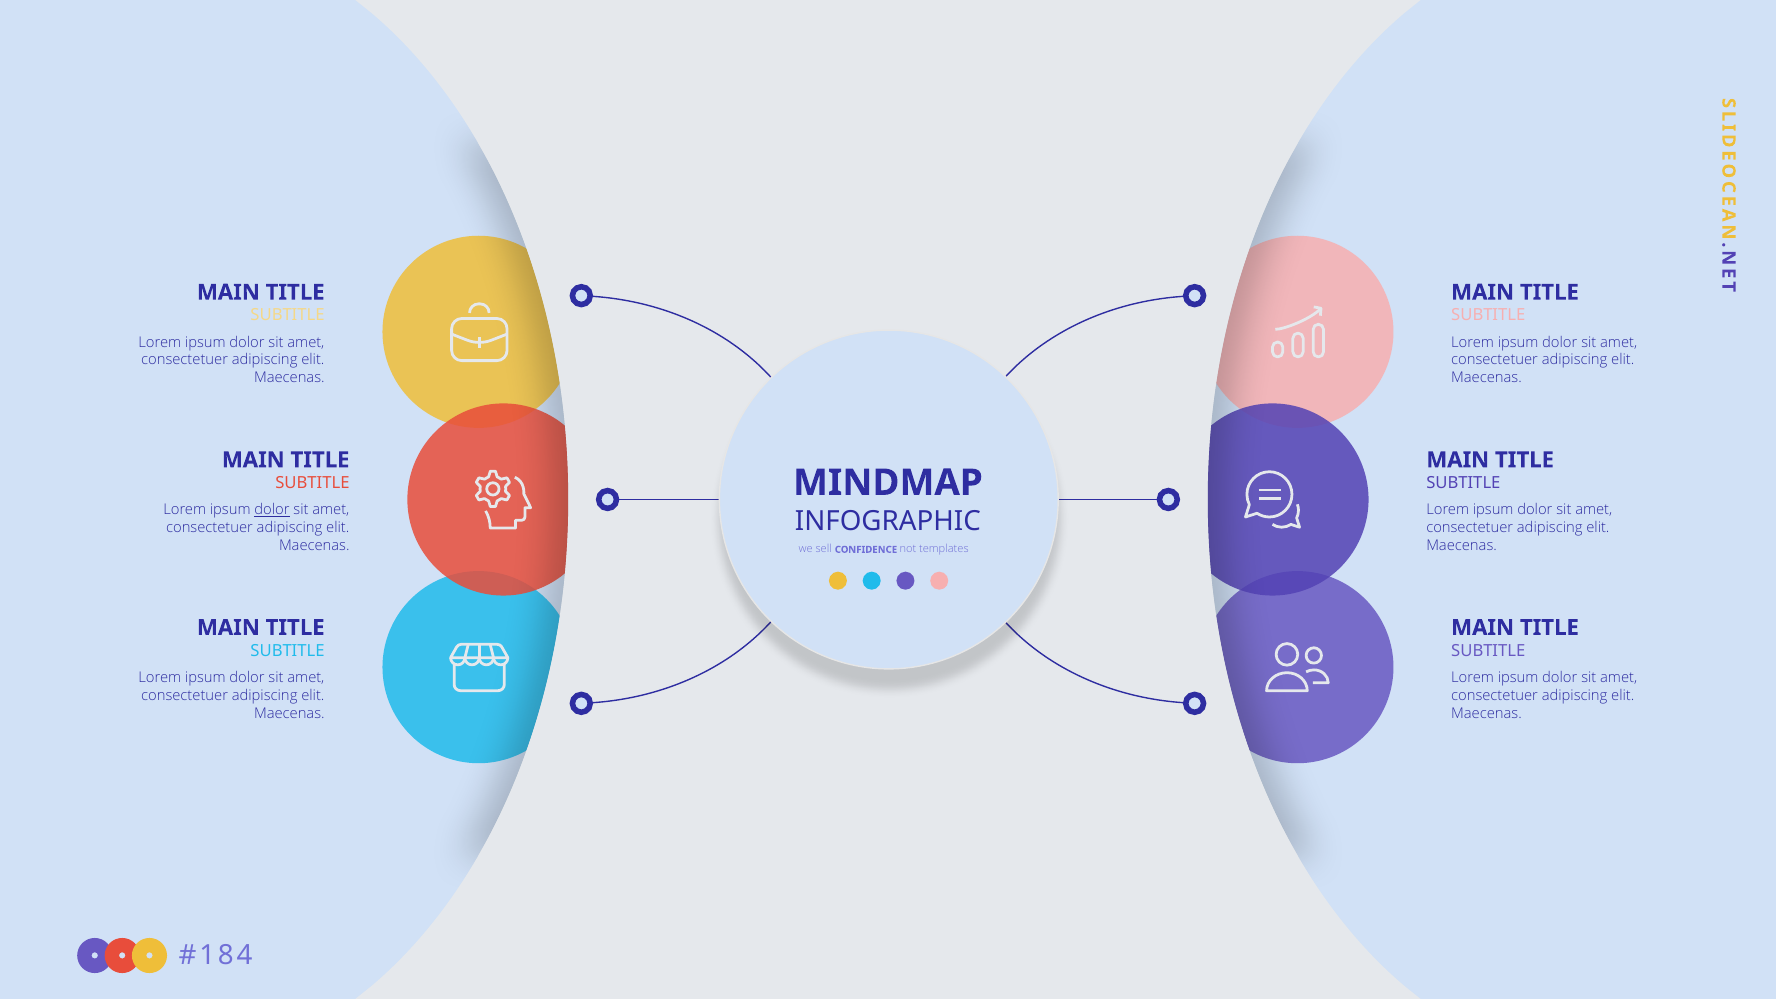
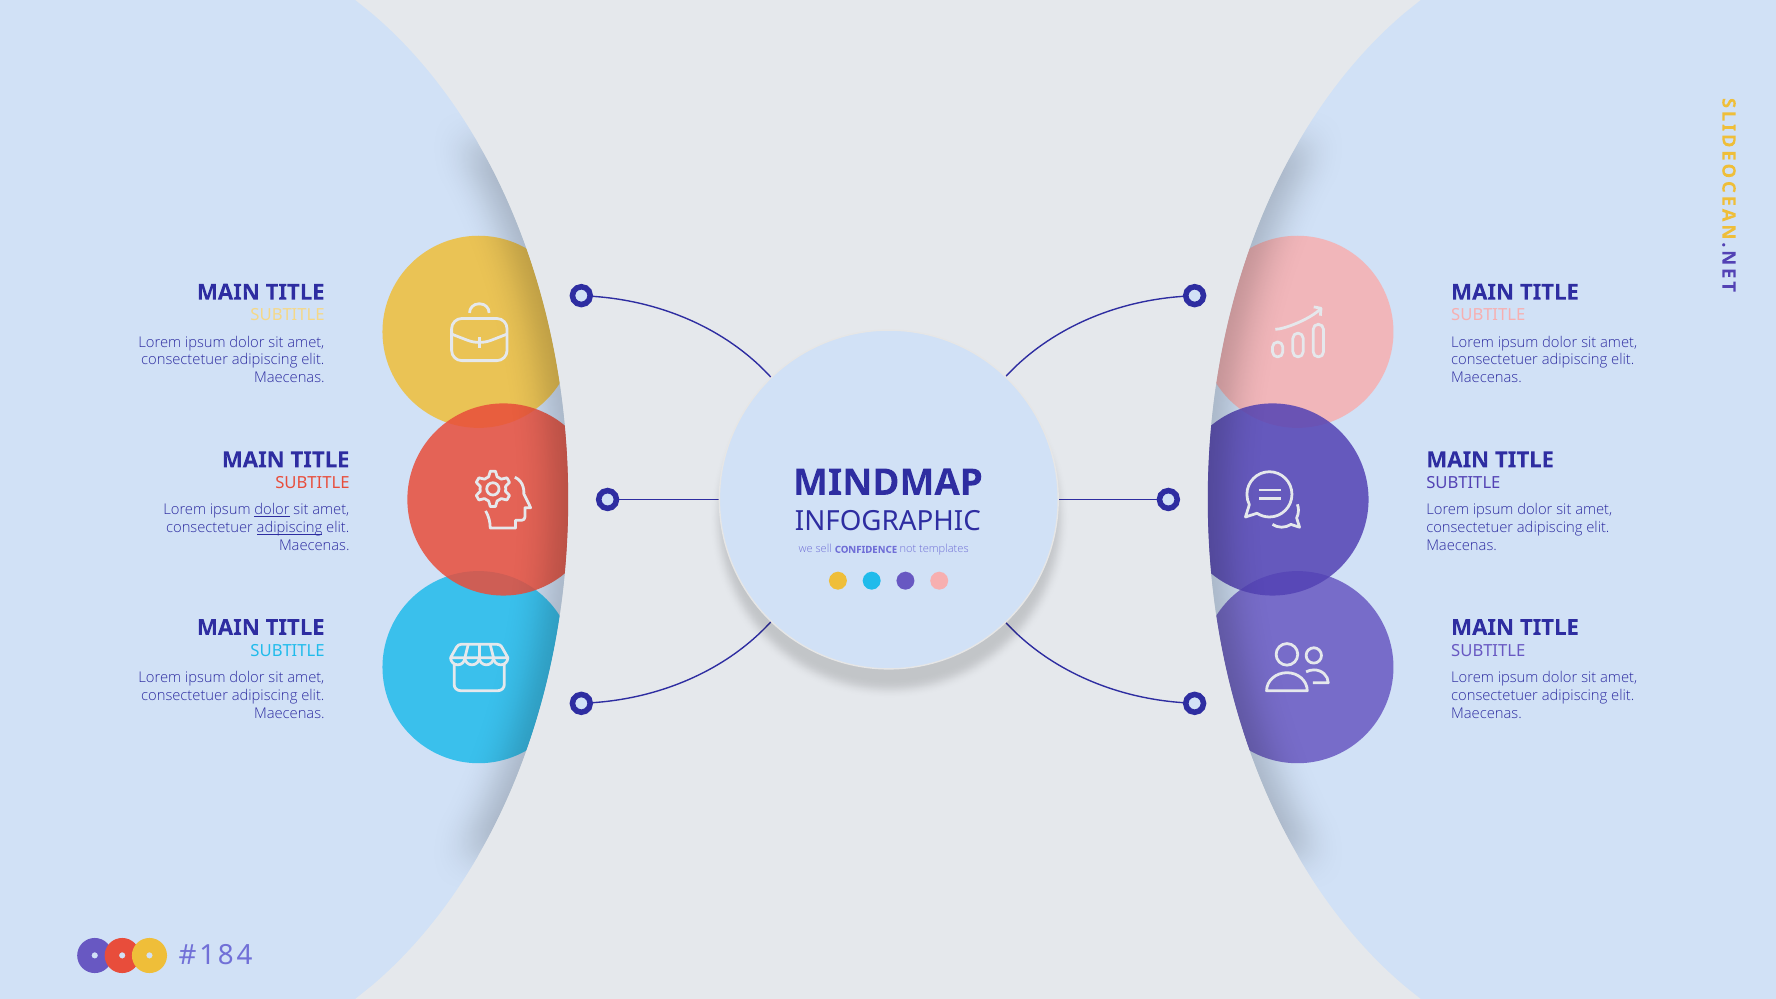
adipiscing underline: none -> present (290, 528)
